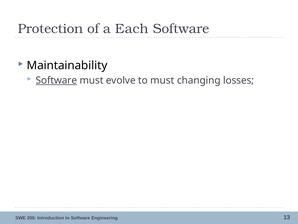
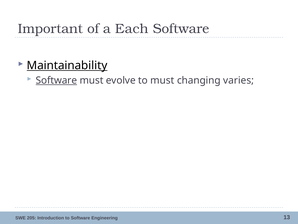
Protection: Protection -> Important (50, 29)
Maintainability underline: none -> present (67, 65)
losses: losses -> varies (239, 80)
